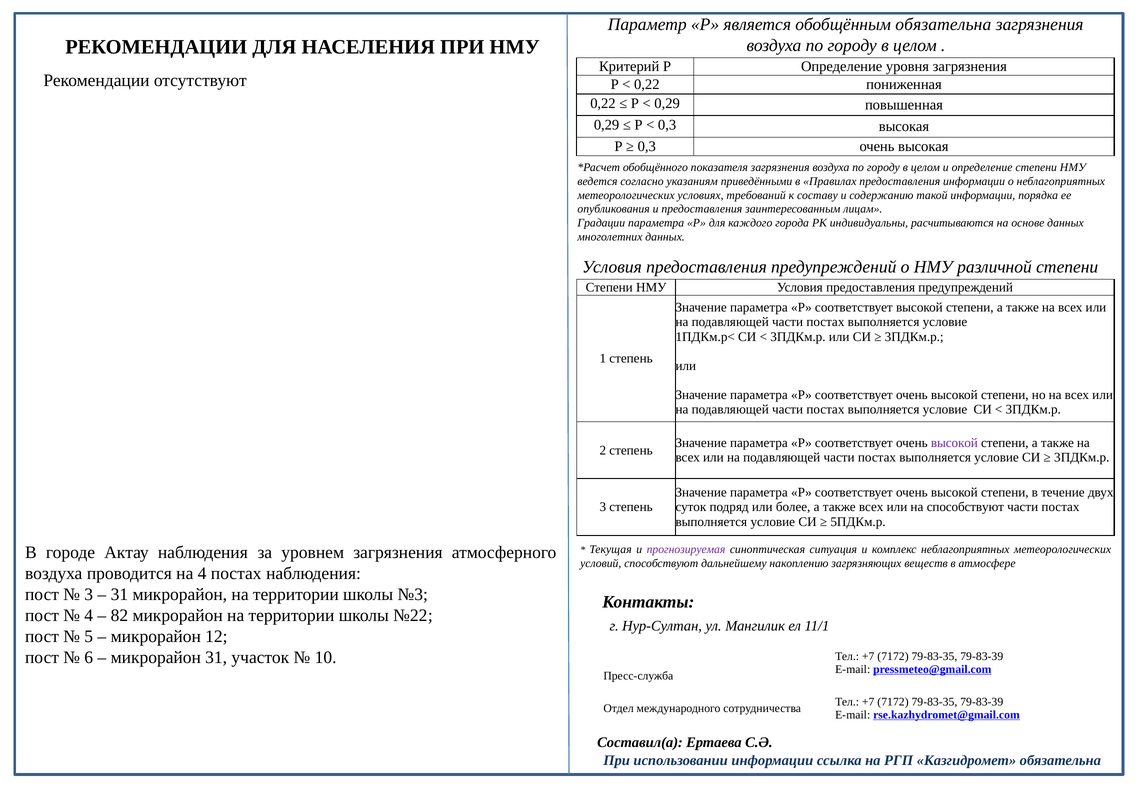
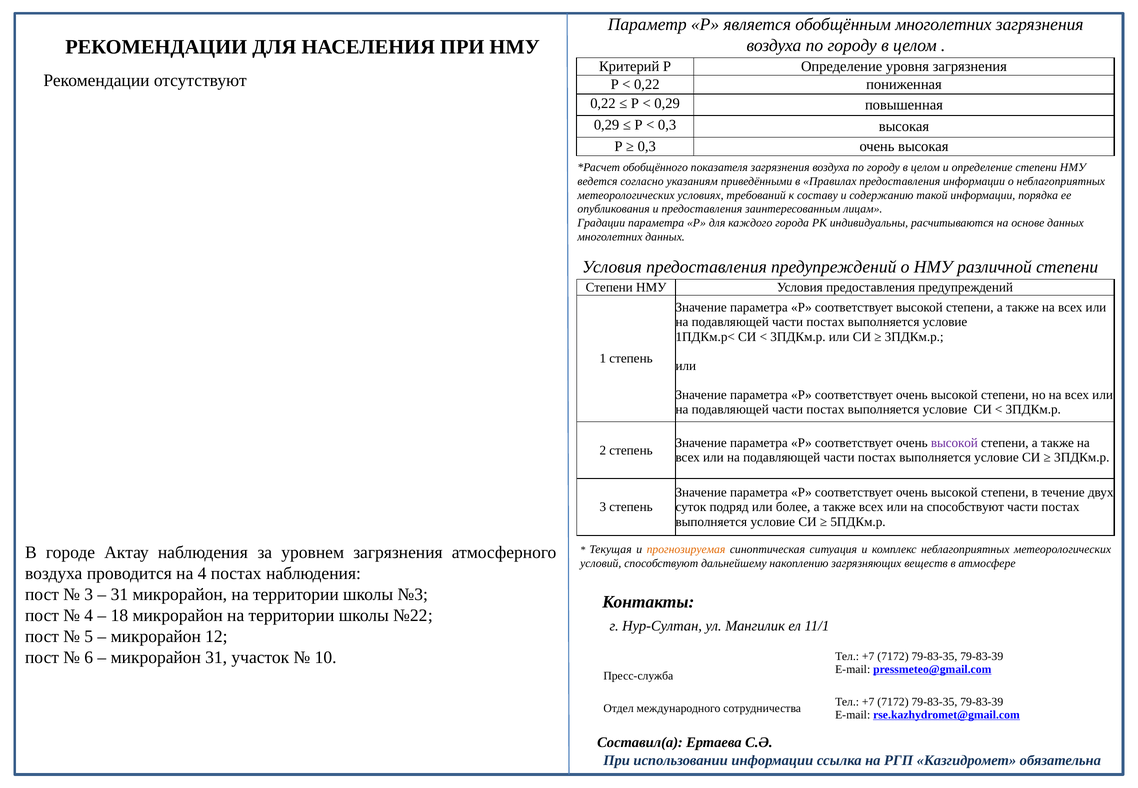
обобщённым обязательна: обязательна -> многолетних (943, 25)
прогнозируемая colour: purple -> orange (686, 549)
82: 82 -> 18 (119, 615)
